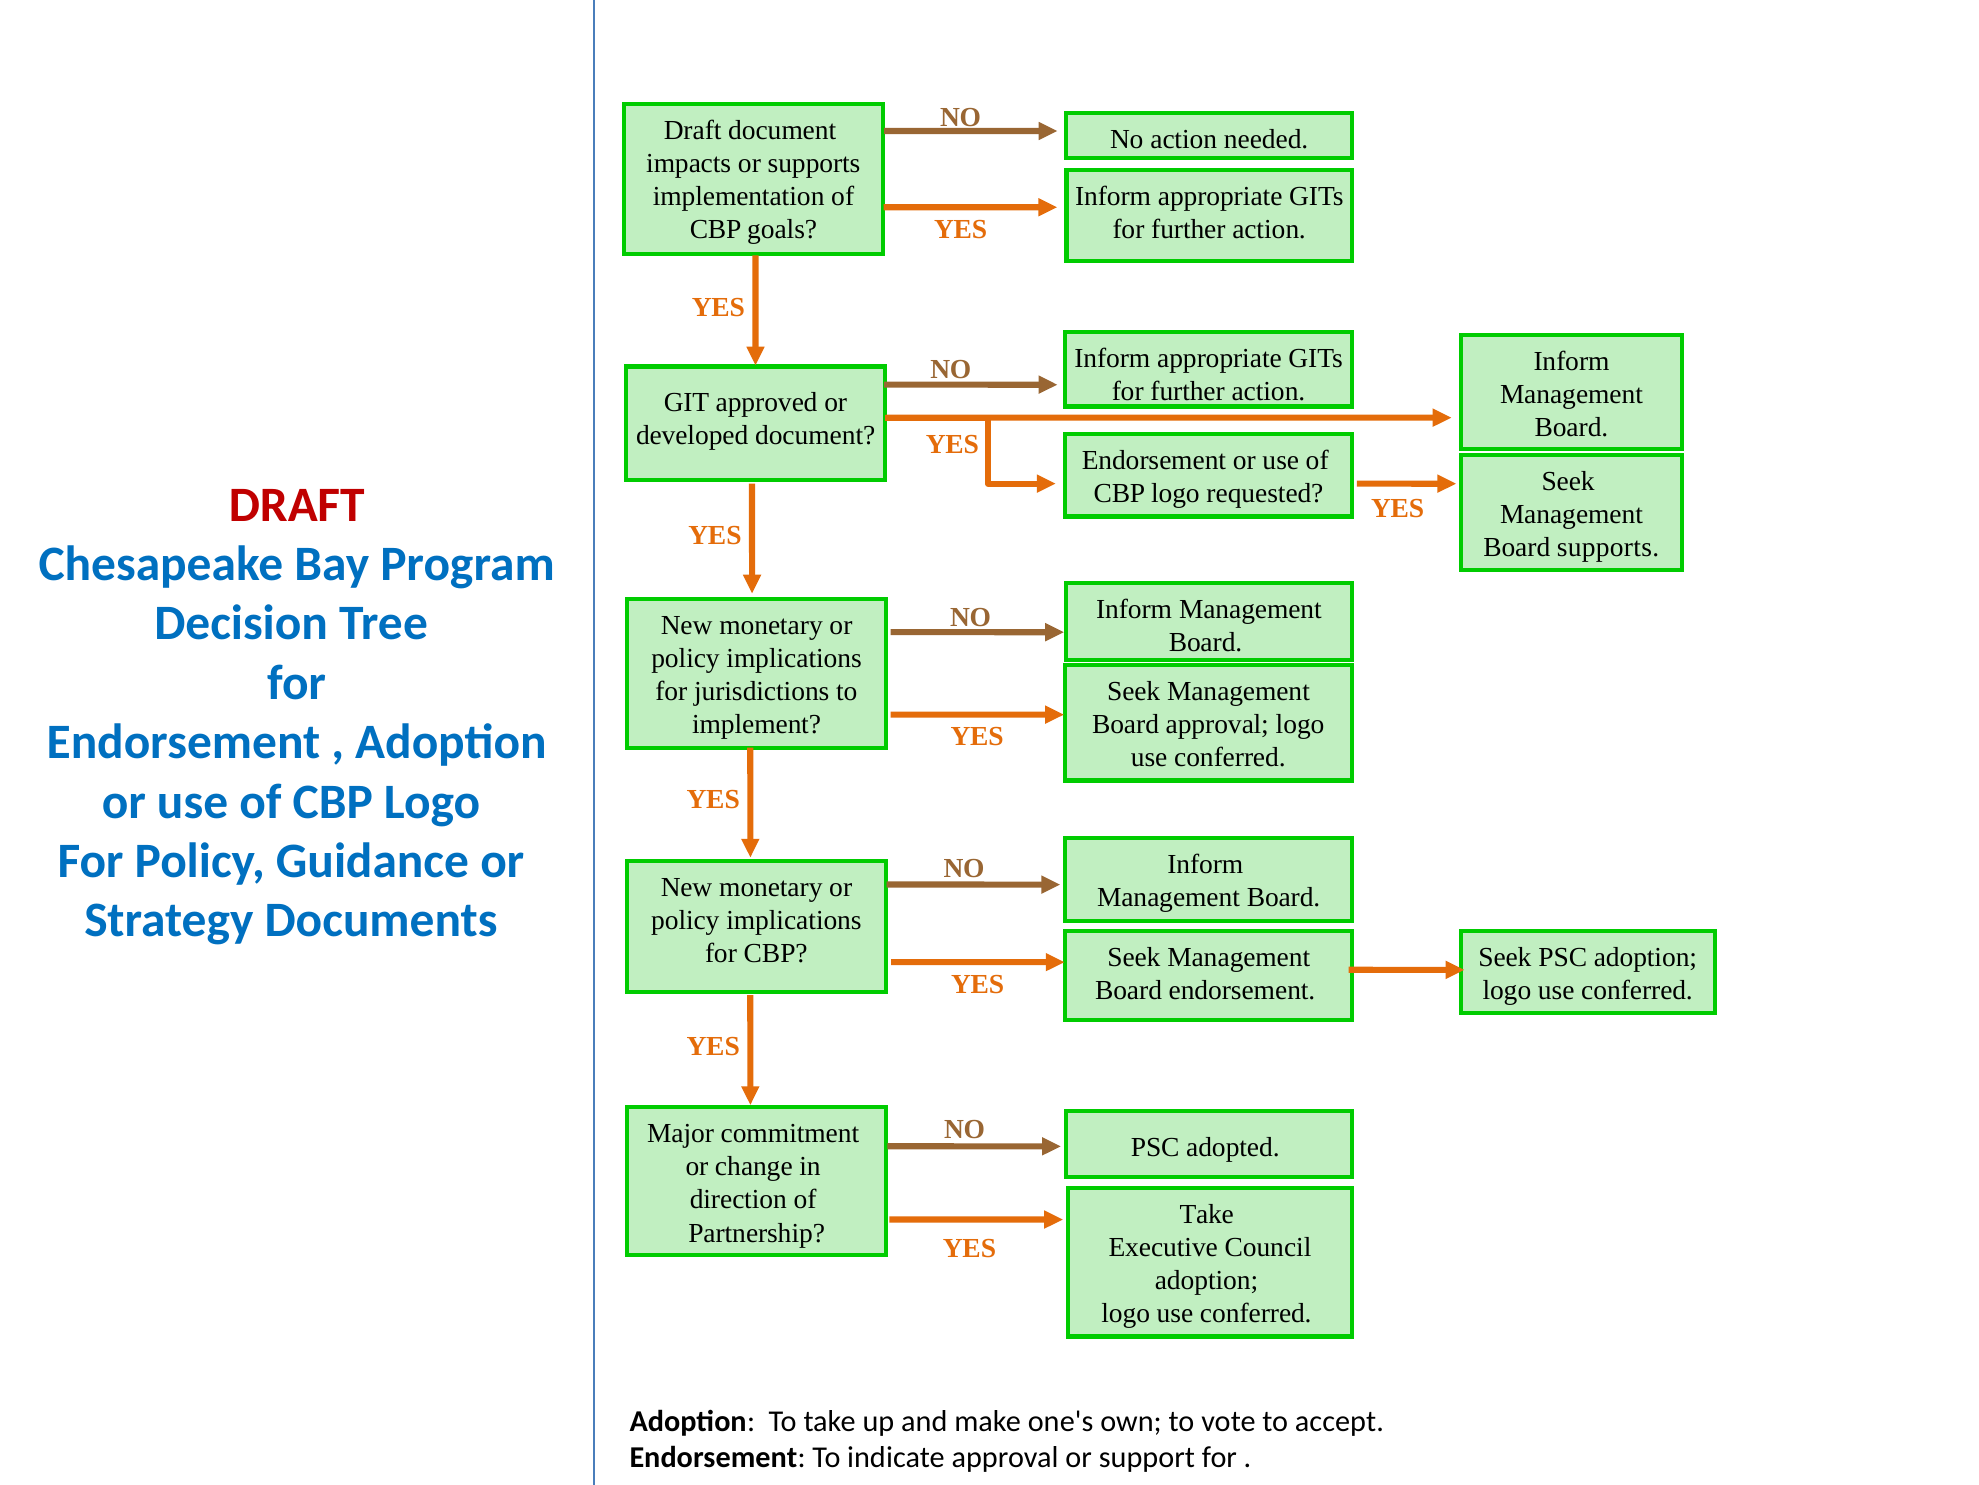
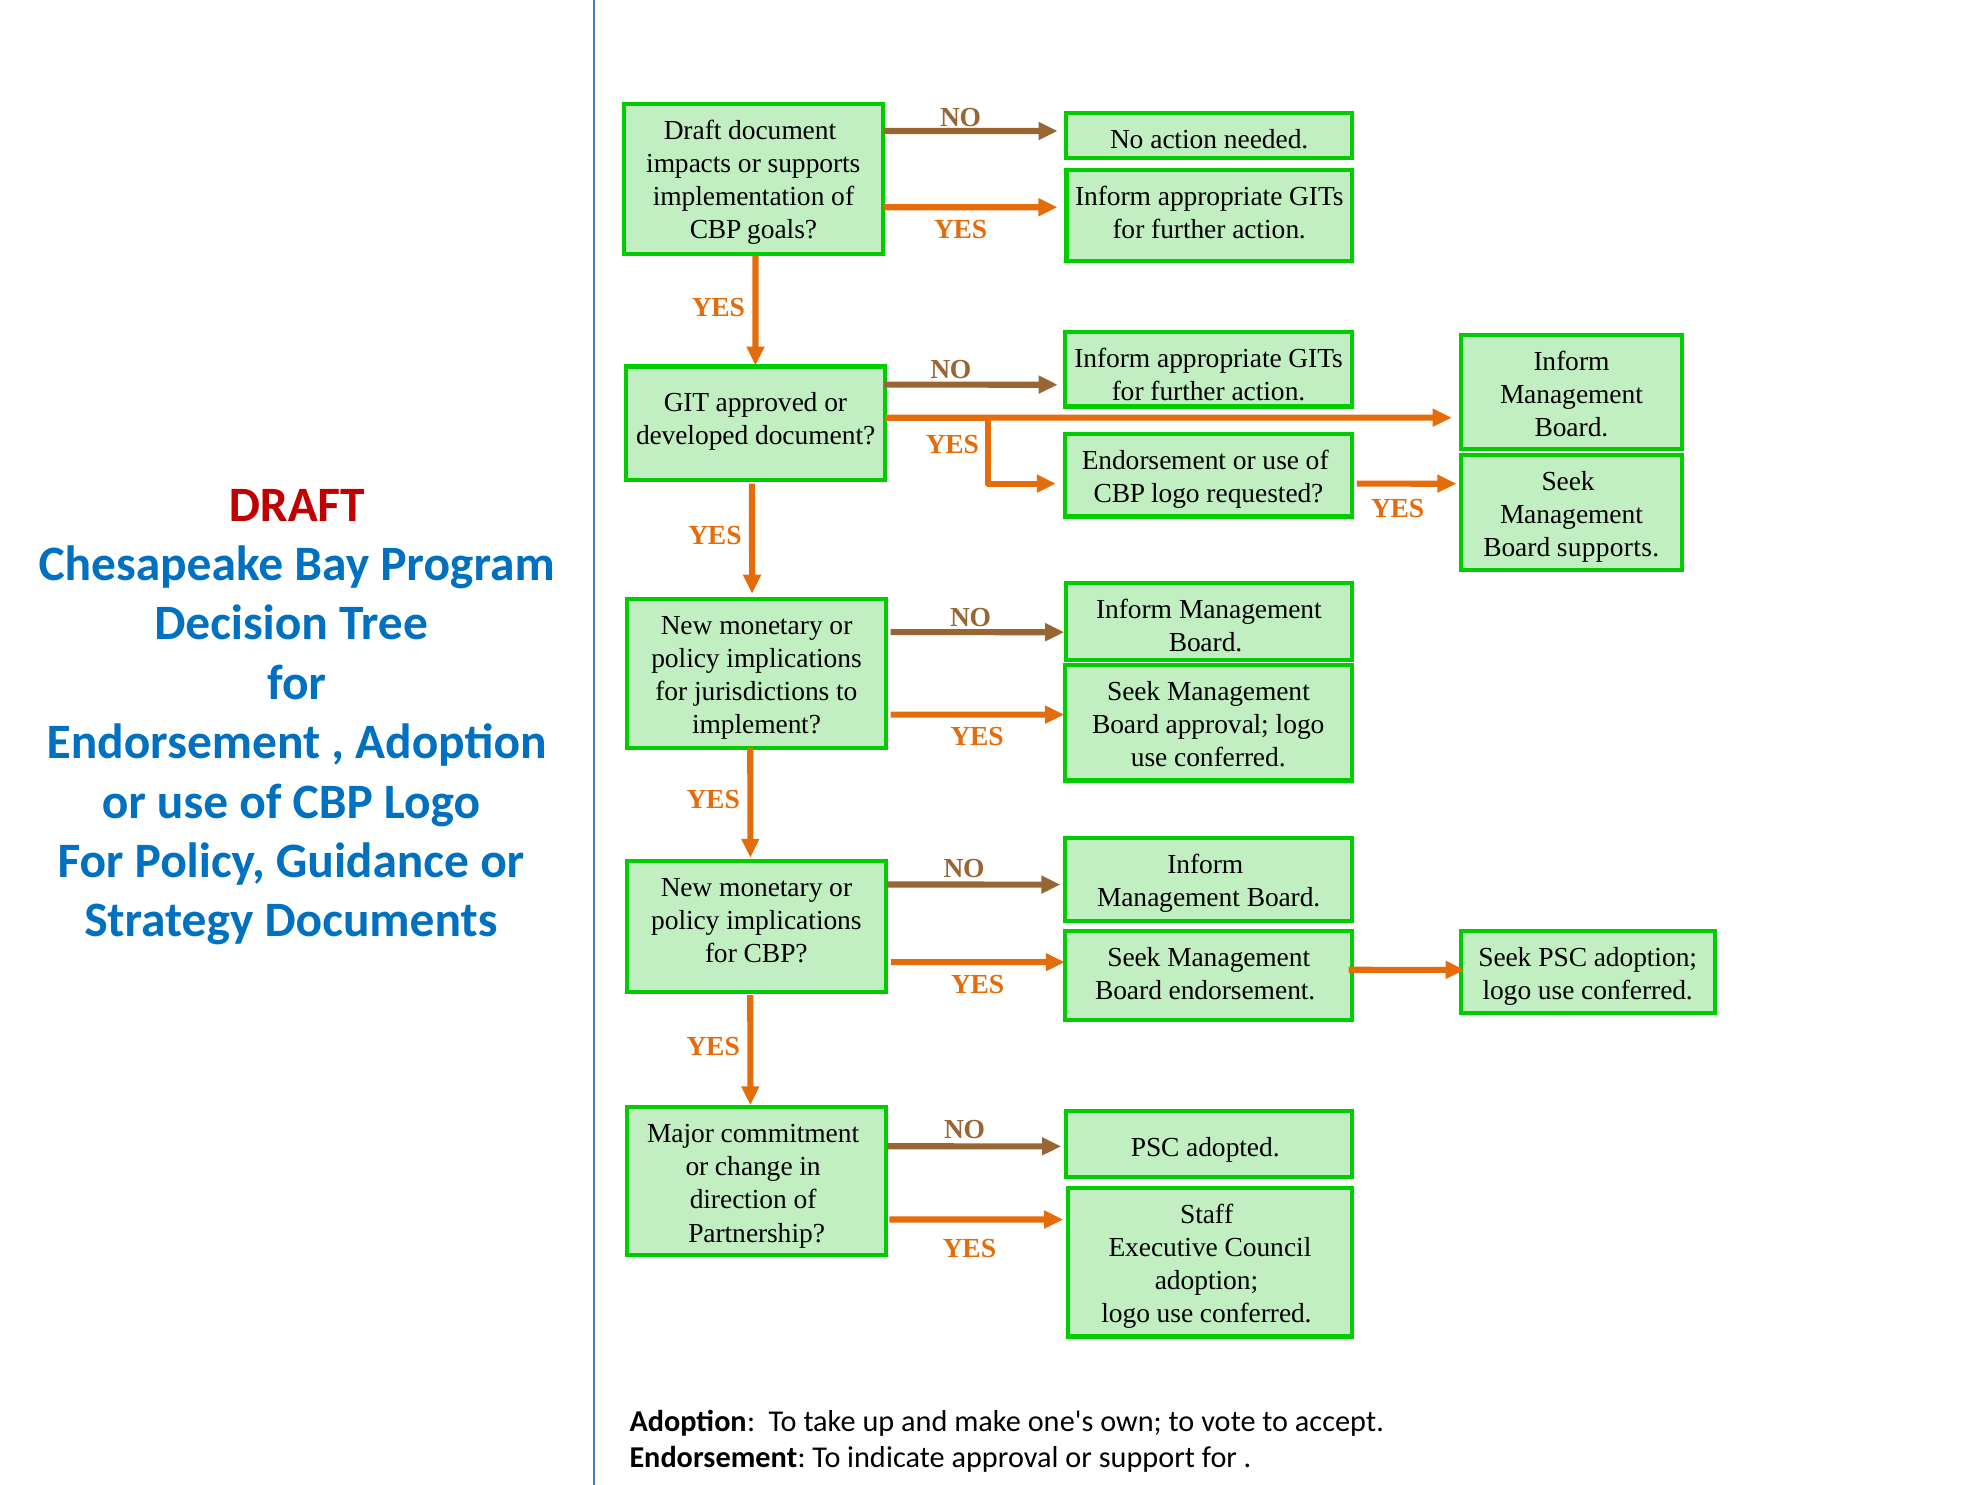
Take: Take -> Staff (1207, 1214)
